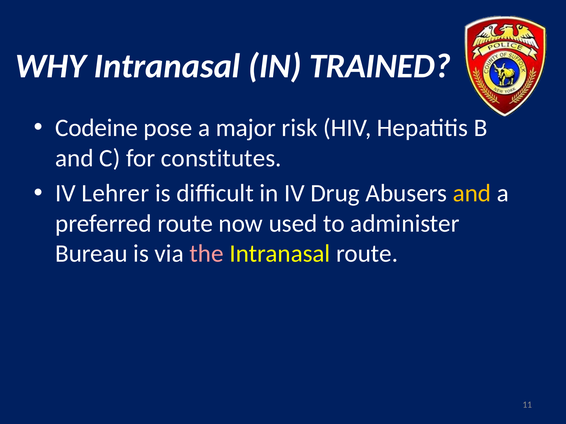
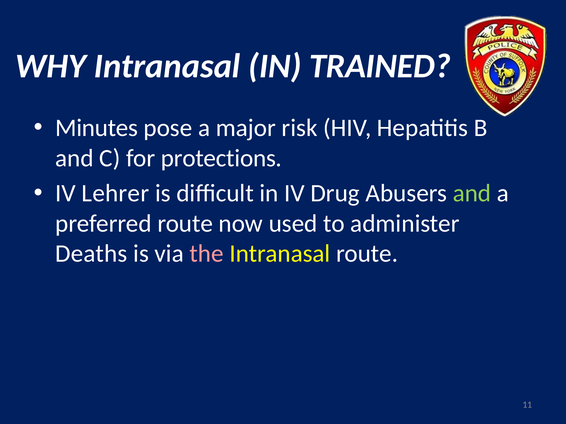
Codeine: Codeine -> Minutes (97, 128)
constitutes: constitutes -> protections (221, 158)
and colour: yellow -> light green (472, 194)
Bureau: Bureau -> Deaths (91, 254)
